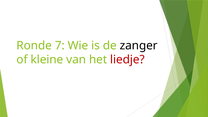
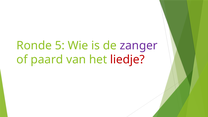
7: 7 -> 5 (60, 46)
zanger colour: black -> purple (139, 46)
kleine: kleine -> paard (47, 60)
